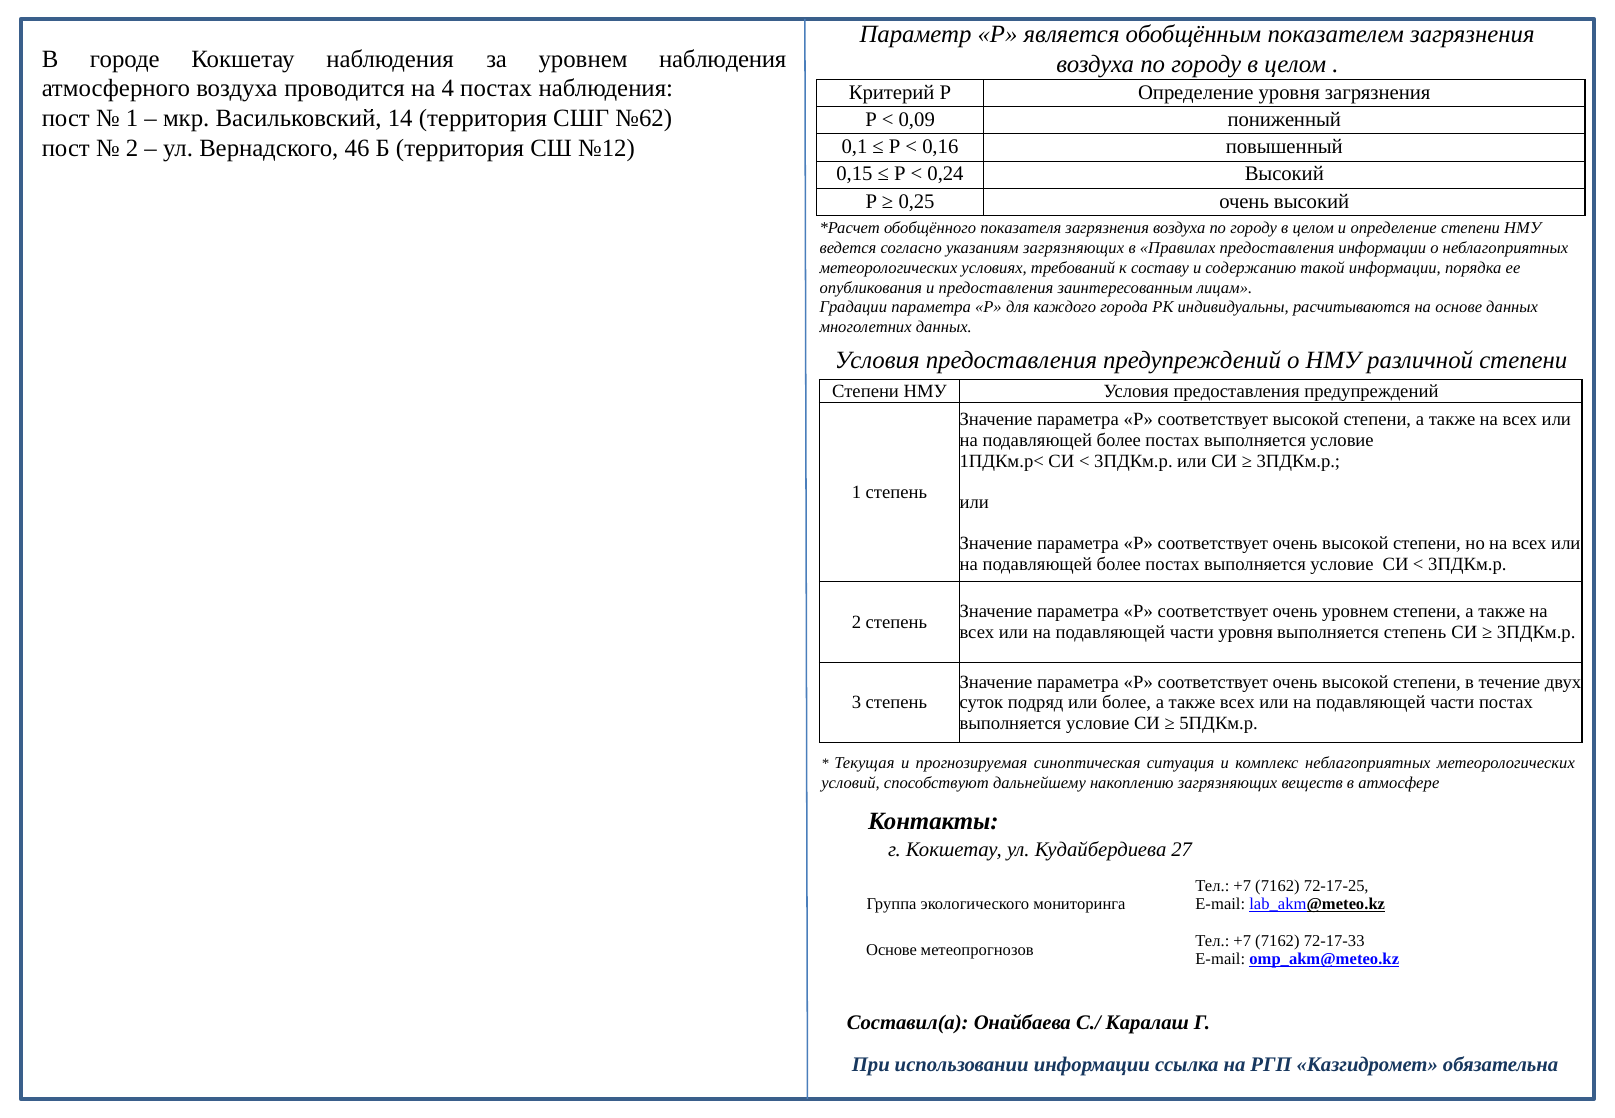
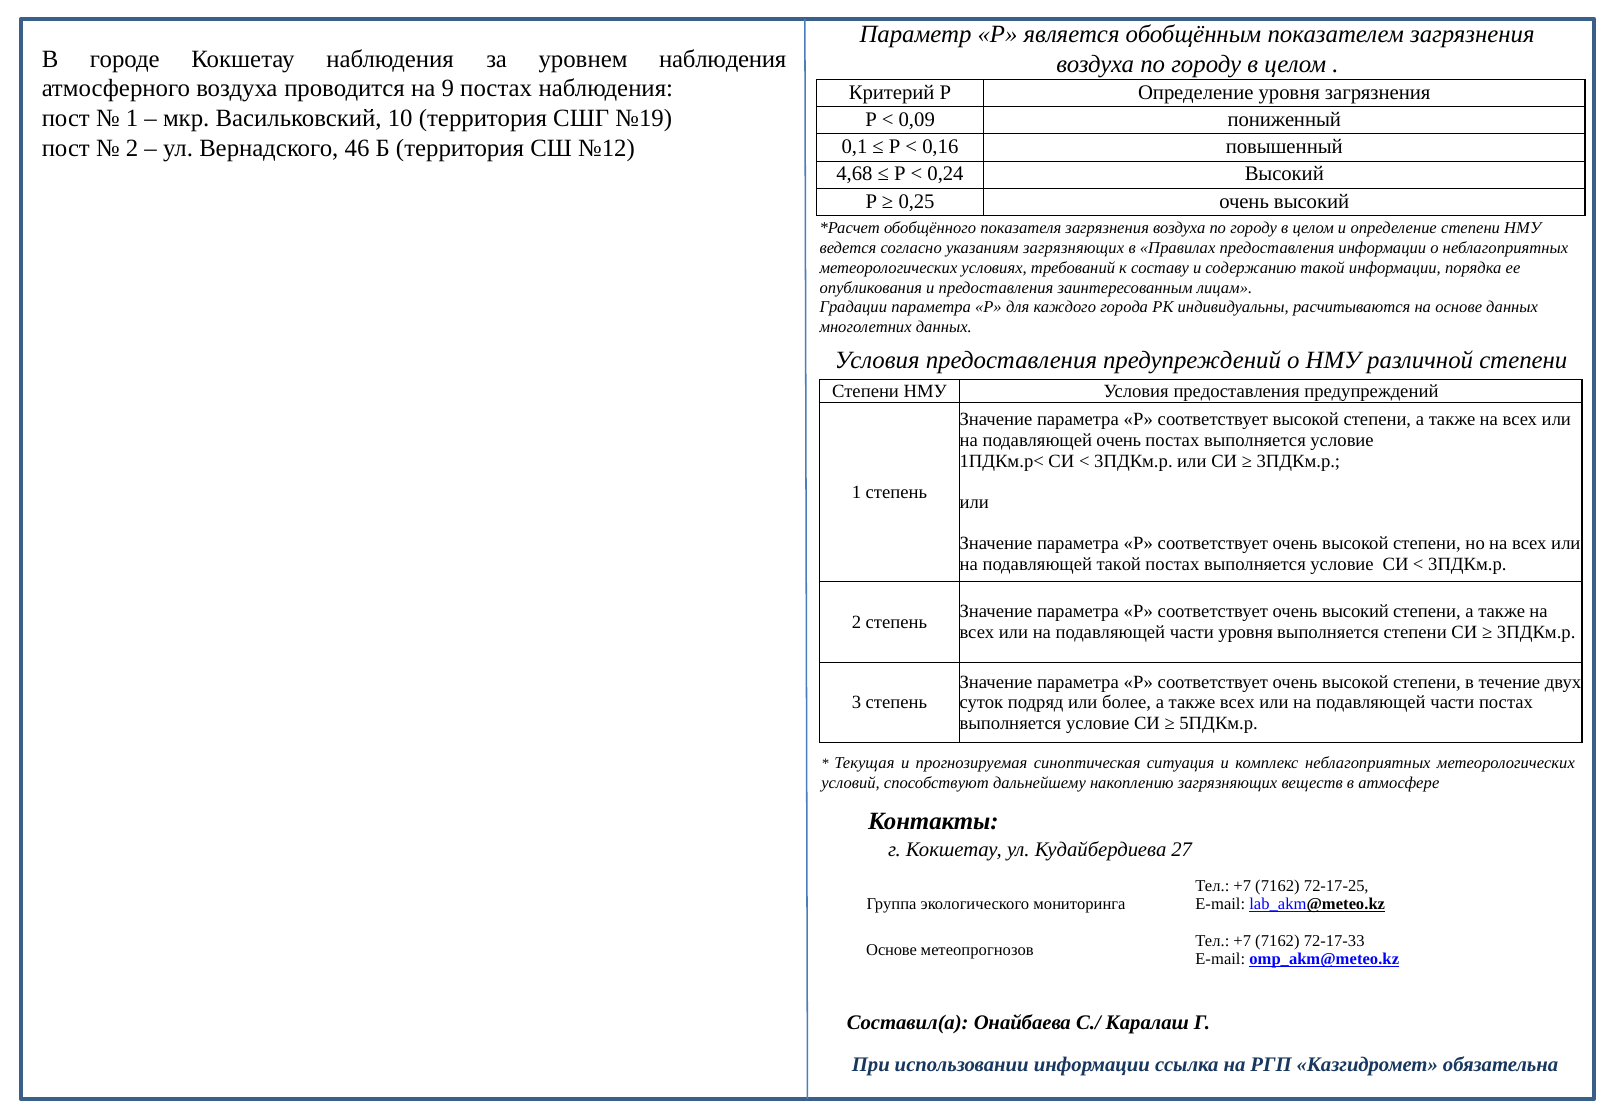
4: 4 -> 9 (448, 89)
14: 14 -> 10 (400, 118)
№62: №62 -> №19 (644, 118)
0,15: 0,15 -> 4,68 (854, 174)
более: более -> очень (1119, 440)
более: более -> такой (1119, 564)
соответствует очень уровнем: уровнем -> высокий (1355, 612)
выполняется степень: степень -> степени (1415, 632)
